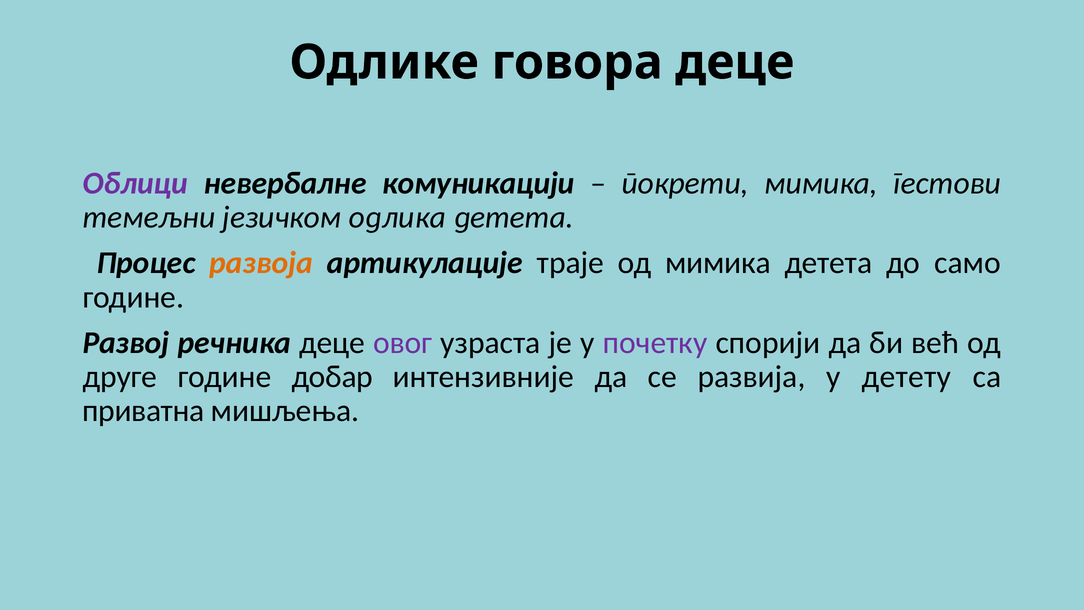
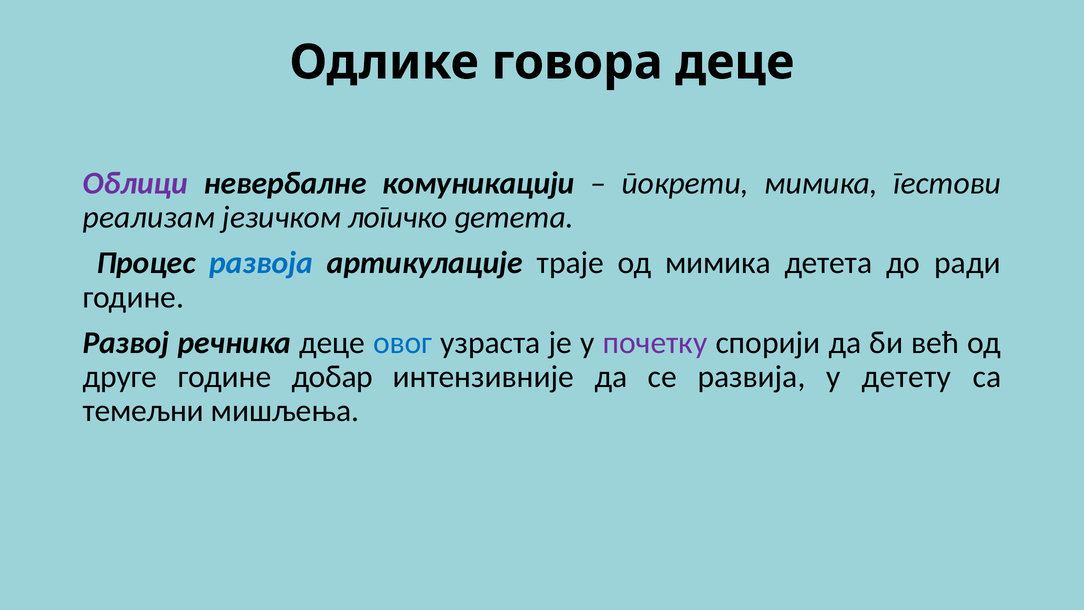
темељни: темељни -> реализам (149, 217)
одлика: одлика -> логичко (398, 217)
развоја colour: orange -> blue (261, 263)
само: само -> ради (967, 263)
овог colour: purple -> blue (403, 342)
приватна: приватна -> темељни (143, 411)
